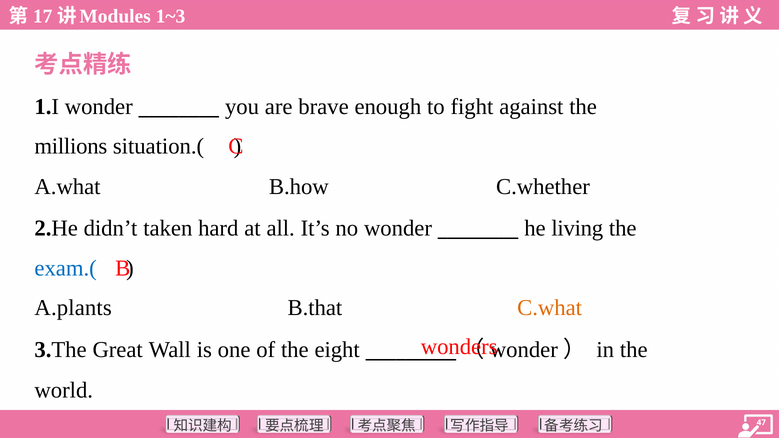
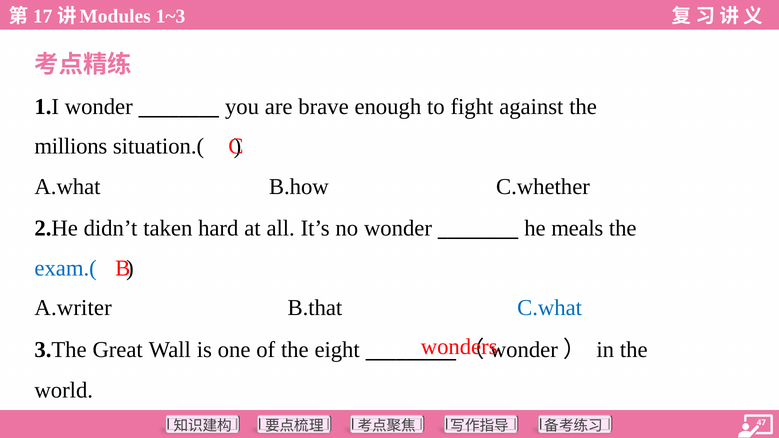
living: living -> meals (577, 229)
A.plants: A.plants -> A.writer (73, 308)
C.what colour: orange -> blue (550, 308)
